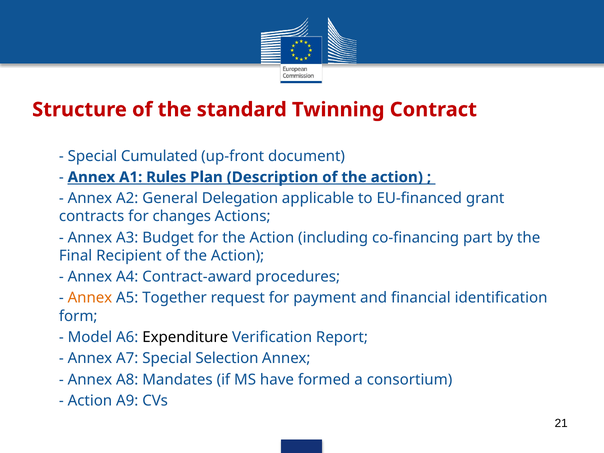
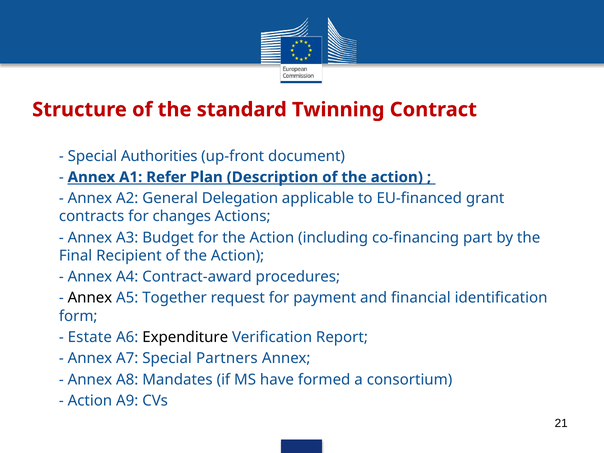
Cumulated: Cumulated -> Authorities (159, 156)
Rules: Rules -> Refer (166, 177)
Annex colour: orange -> black (90, 298)
Model: Model -> Estate (90, 337)
Selection: Selection -> Partners (227, 358)
